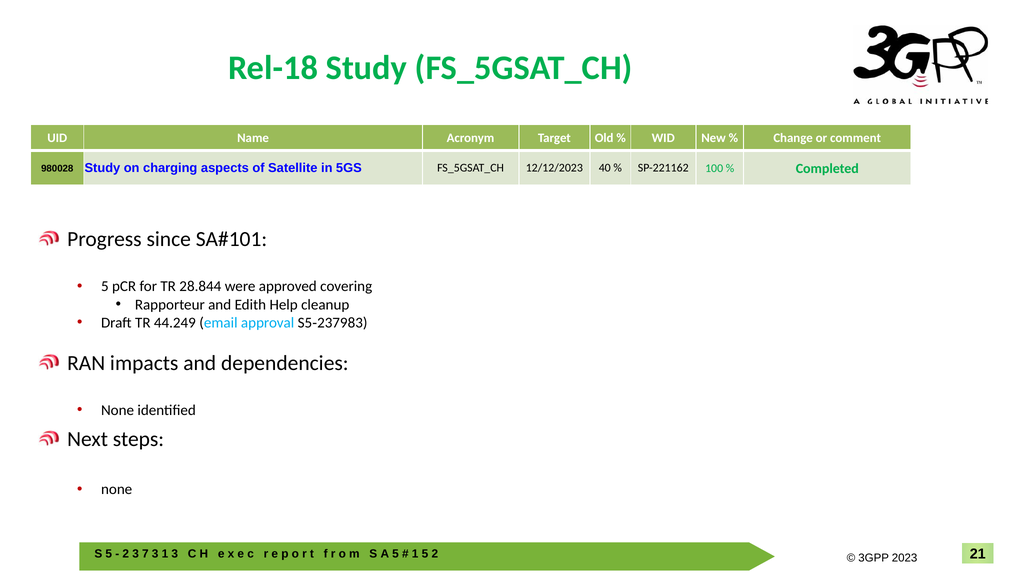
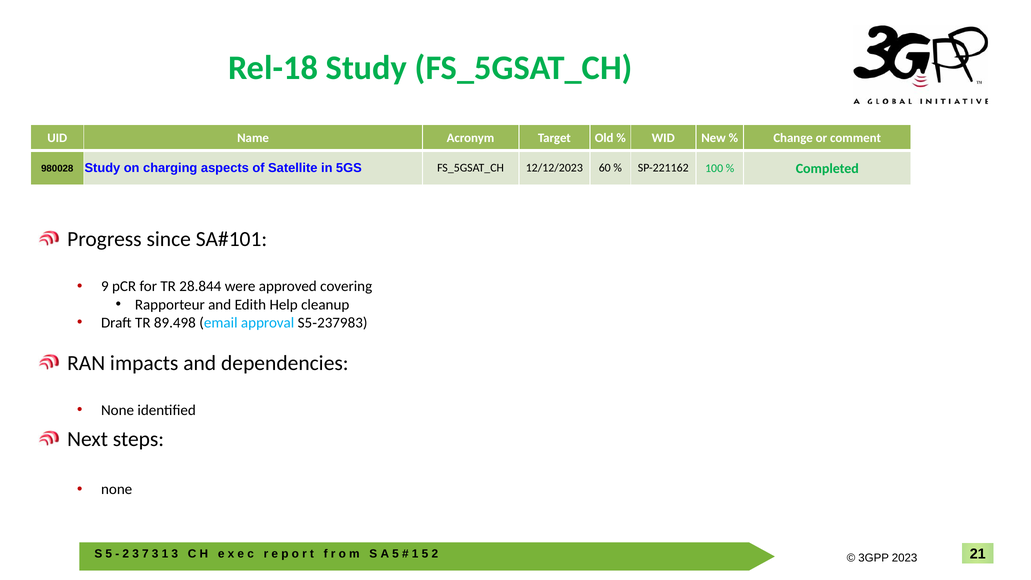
40: 40 -> 60 (605, 168)
5: 5 -> 9 (105, 286)
44.249: 44.249 -> 89.498 (175, 323)
